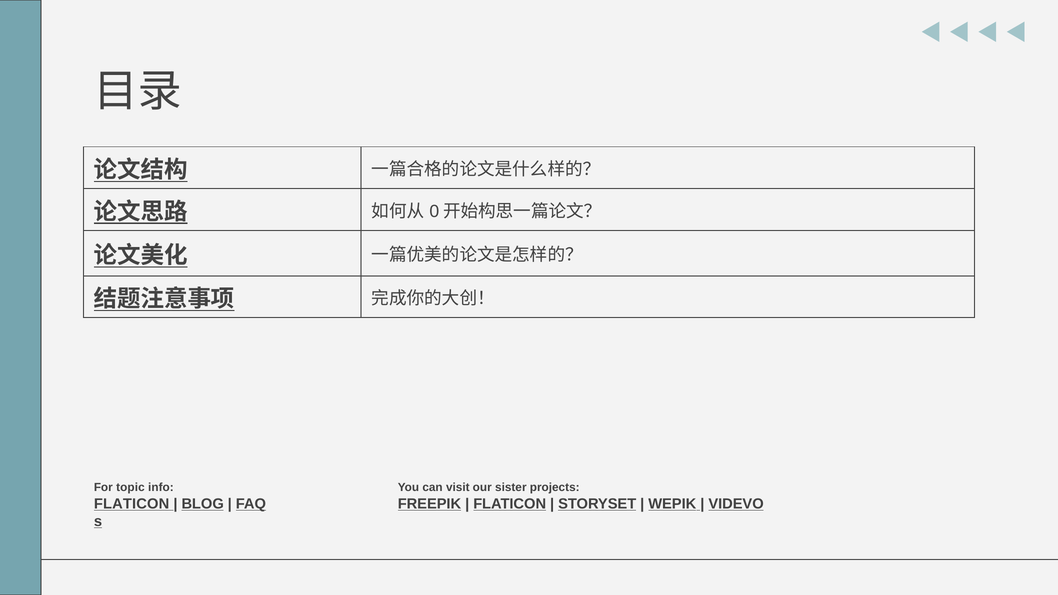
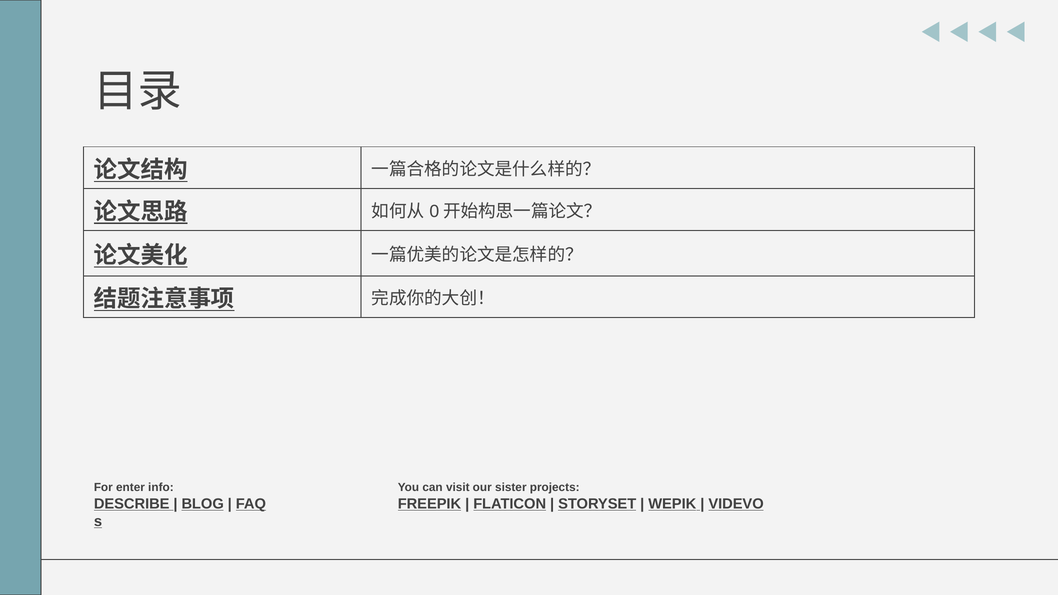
topic: topic -> enter (130, 488)
FLATICON: FLATICON -> DESCRIBE (132, 504)
